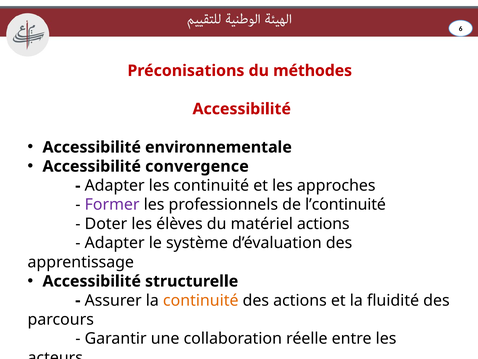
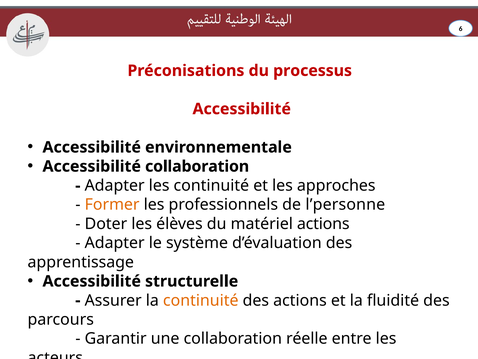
méthodes: méthodes -> processus (313, 71)
Accessibilité convergence: convergence -> collaboration (197, 166)
Former colour: purple -> orange (112, 204)
l’continuité: l’continuité -> l’personne (345, 204)
